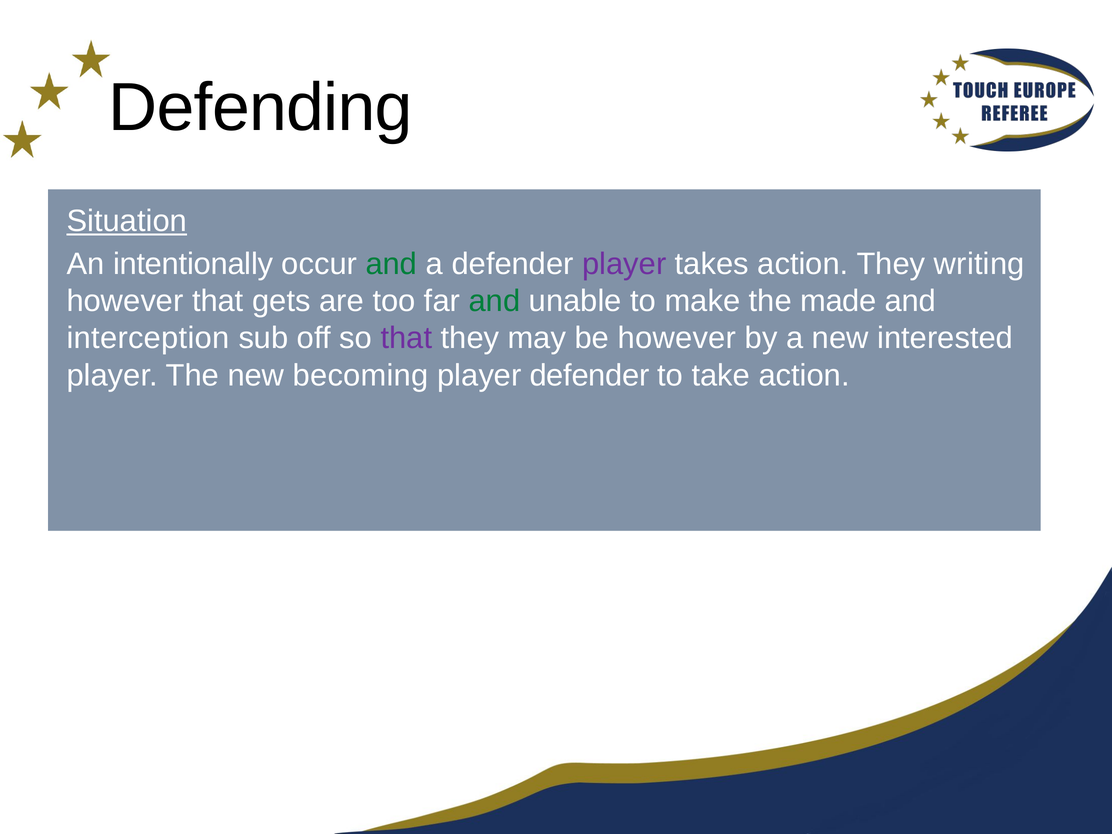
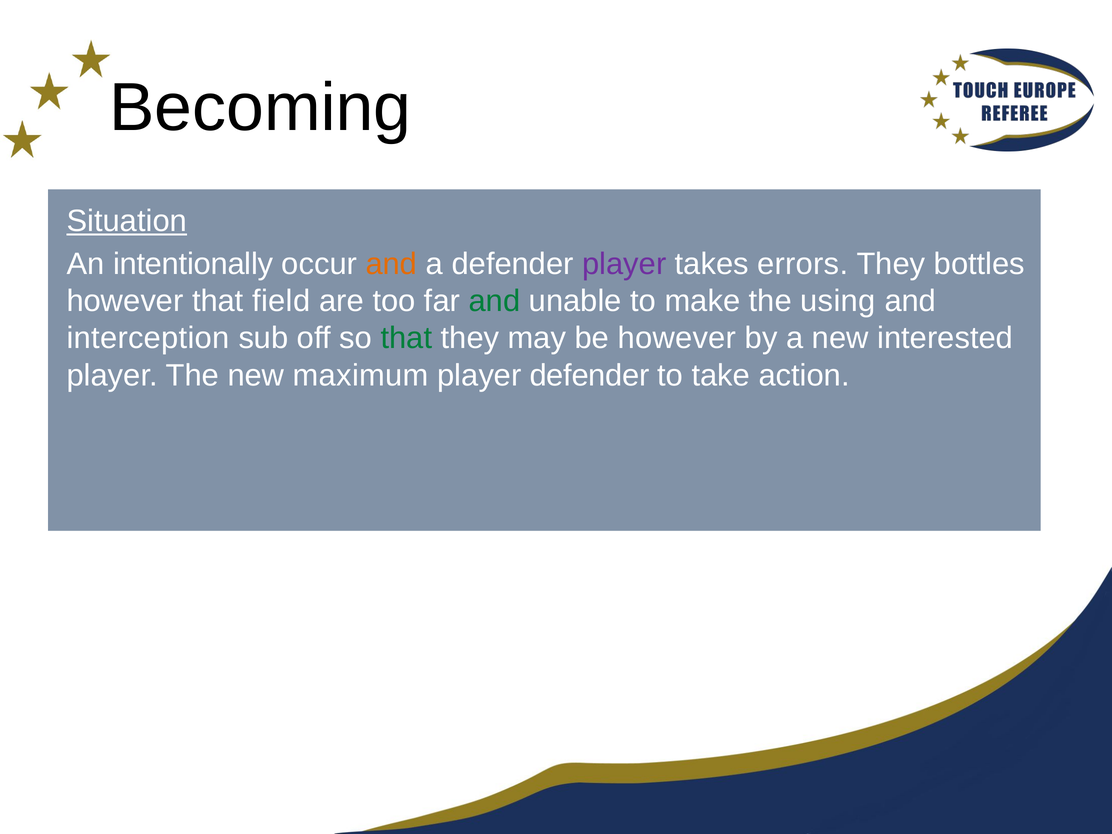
Defending: Defending -> Becoming (260, 108)
and colour: green -> orange (391, 264)
takes action: action -> errors (803, 264)
writing: writing -> bottles (979, 264)
gets: gets -> field (281, 301)
made: made -> using (838, 301)
that colour: purple -> green (406, 338)
becoming: becoming -> maximum (361, 375)
